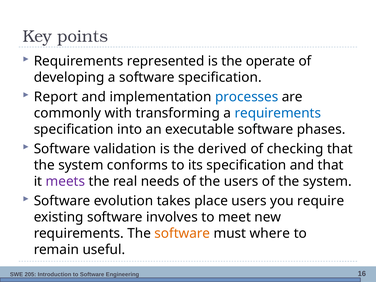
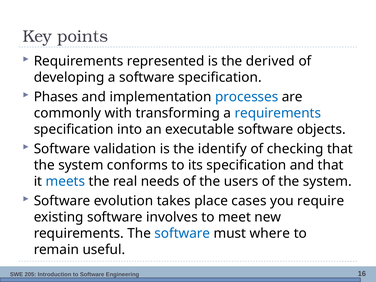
operate: operate -> derived (270, 61)
Report: Report -> Phases (56, 97)
phases: phases -> objects (321, 129)
derived: derived -> identify (222, 149)
meets colour: purple -> blue (65, 181)
place users: users -> cases (249, 201)
software colour: orange -> blue (182, 233)
